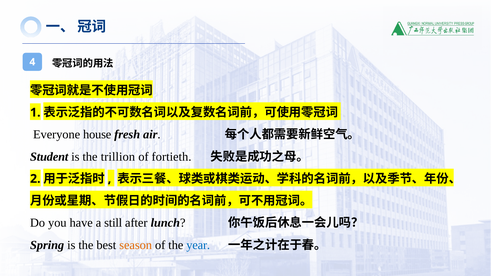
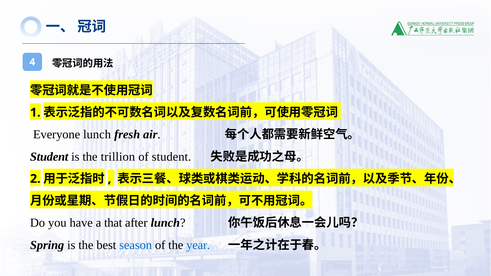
Everyone house: house -> lunch (97, 135)
of fortieth: fortieth -> student (172, 157)
still: still -> that (113, 223)
season colour: orange -> blue (136, 245)
